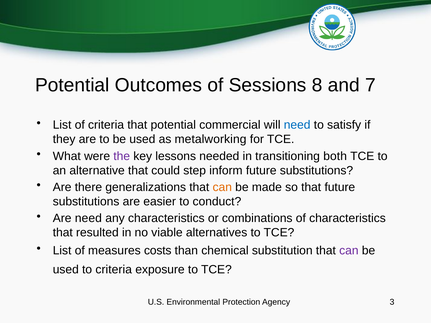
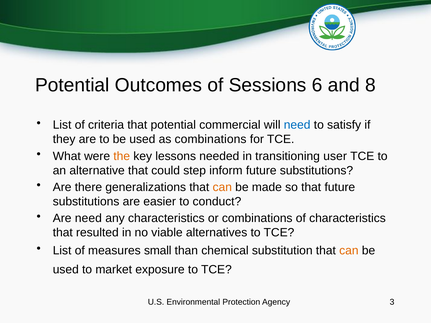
8: 8 -> 6 (317, 85)
7: 7 -> 8 (370, 85)
as metalworking: metalworking -> combinations (211, 139)
the colour: purple -> orange (122, 156)
both: both -> user (335, 156)
costs: costs -> small (158, 251)
can colour: purple -> orange (349, 251)
to criteria: criteria -> market (114, 270)
